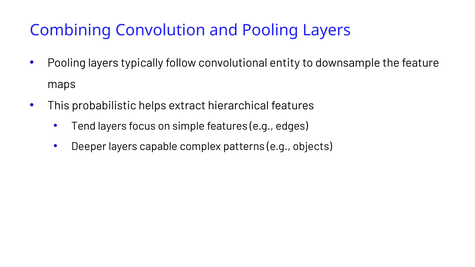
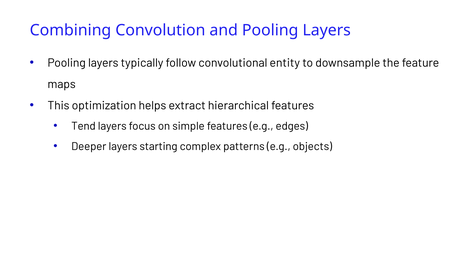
probabilistic: probabilistic -> optimization (104, 106)
capable: capable -> starting (159, 146)
